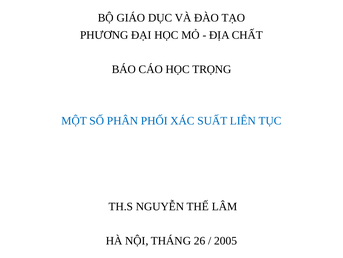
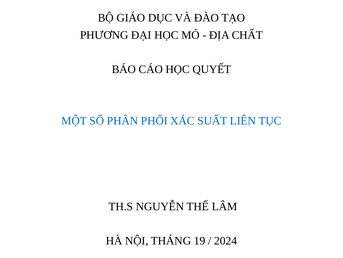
TRỌNG: TRỌNG -> QUYẾT (212, 69)
26: 26 -> 19 (200, 240)
2005: 2005 -> 2024 (226, 240)
